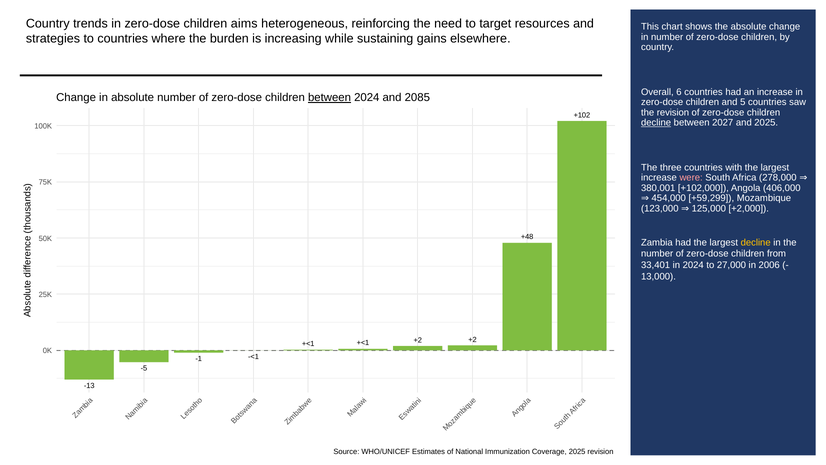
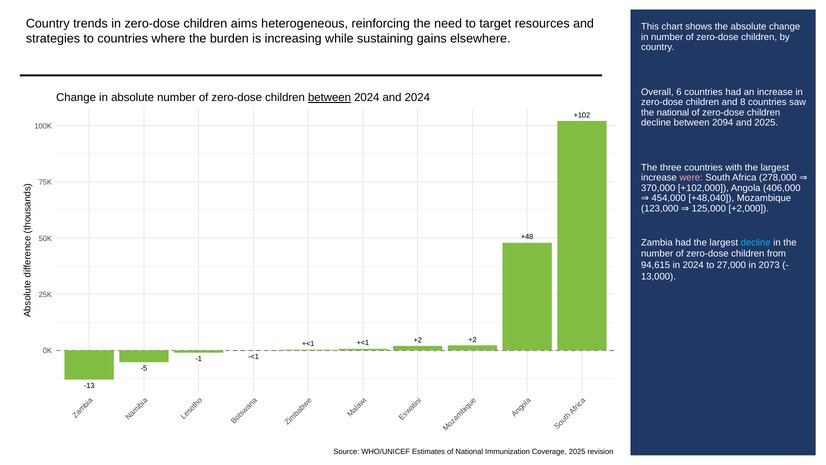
and 2085: 2085 -> 2024 (417, 98)
5: 5 -> 8 (743, 102)
the revision: revision -> national (673, 112)
decline underline: present -> none (656, 123)
2027: 2027 -> 2094 (723, 123)
380,001: 380,001 -> 370,000 (658, 188)
+59,299: +59,299 -> +48,040 (711, 198)
decline colour: yellow -> light blue (756, 242)
33,401: 33,401 -> 94,615 (656, 265)
2006: 2006 -> 2073 (769, 265)
